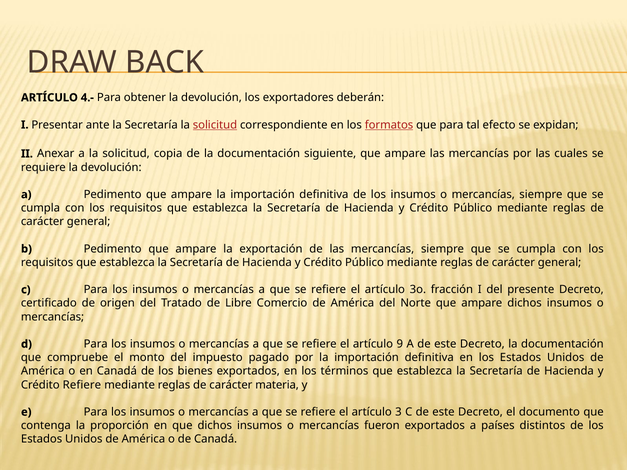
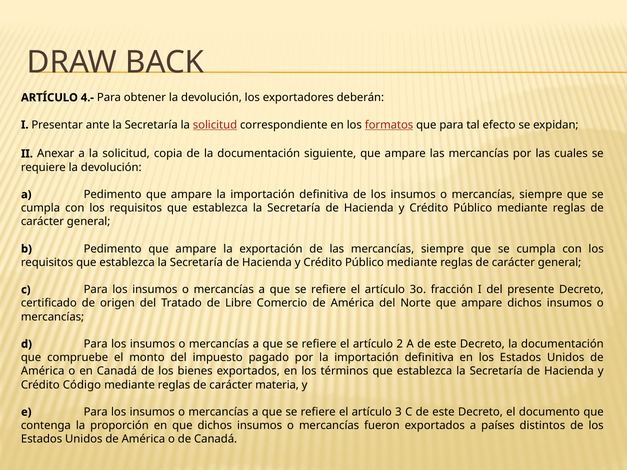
9: 9 -> 2 (400, 344)
Crédito Refiere: Refiere -> Código (82, 385)
